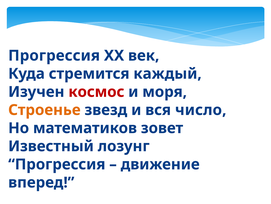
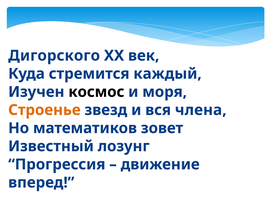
Прогрессия: Прогрессия -> Дигорского (54, 55)
космос colour: red -> black (96, 92)
число: число -> члена (201, 110)
